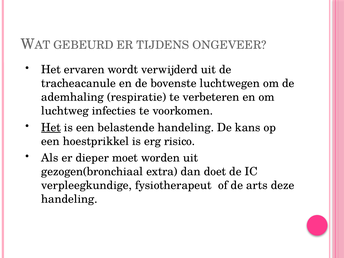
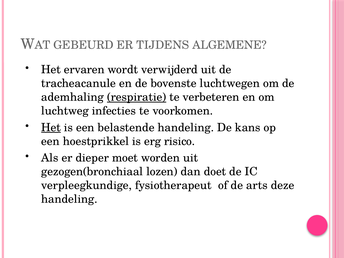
ONGEVEER: ONGEVEER -> ALGEMENE (229, 45)
respiratie underline: none -> present (137, 97)
extra: extra -> lozen (162, 172)
